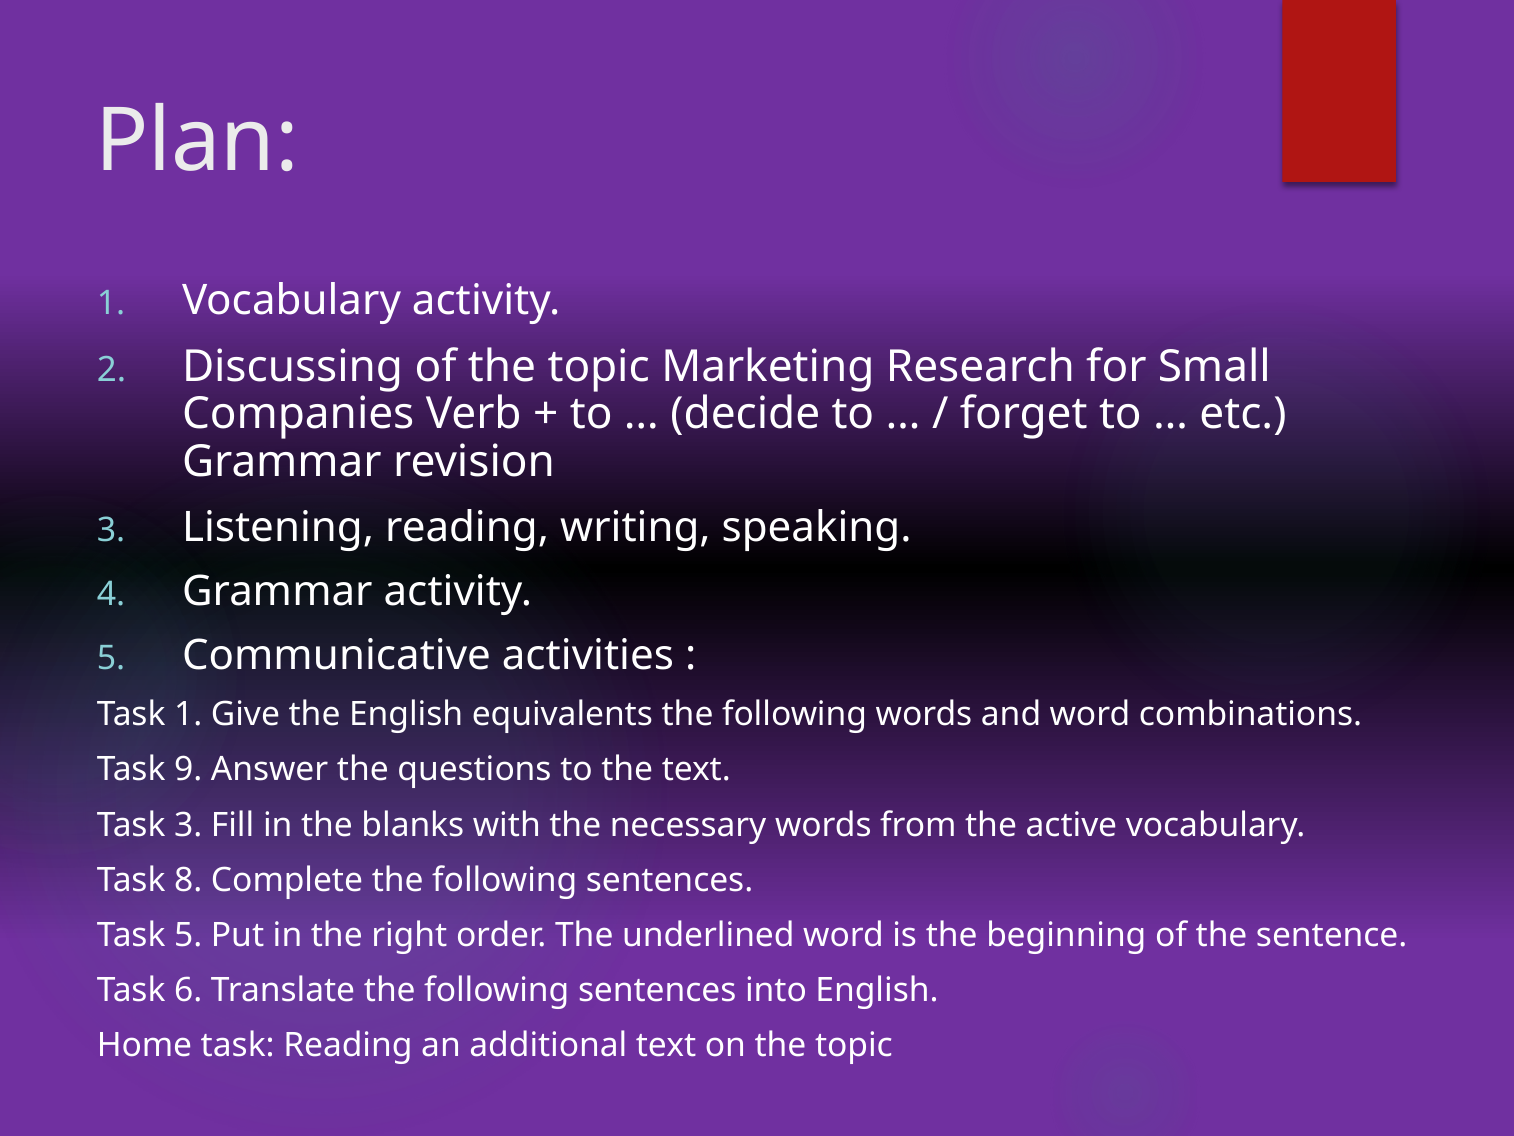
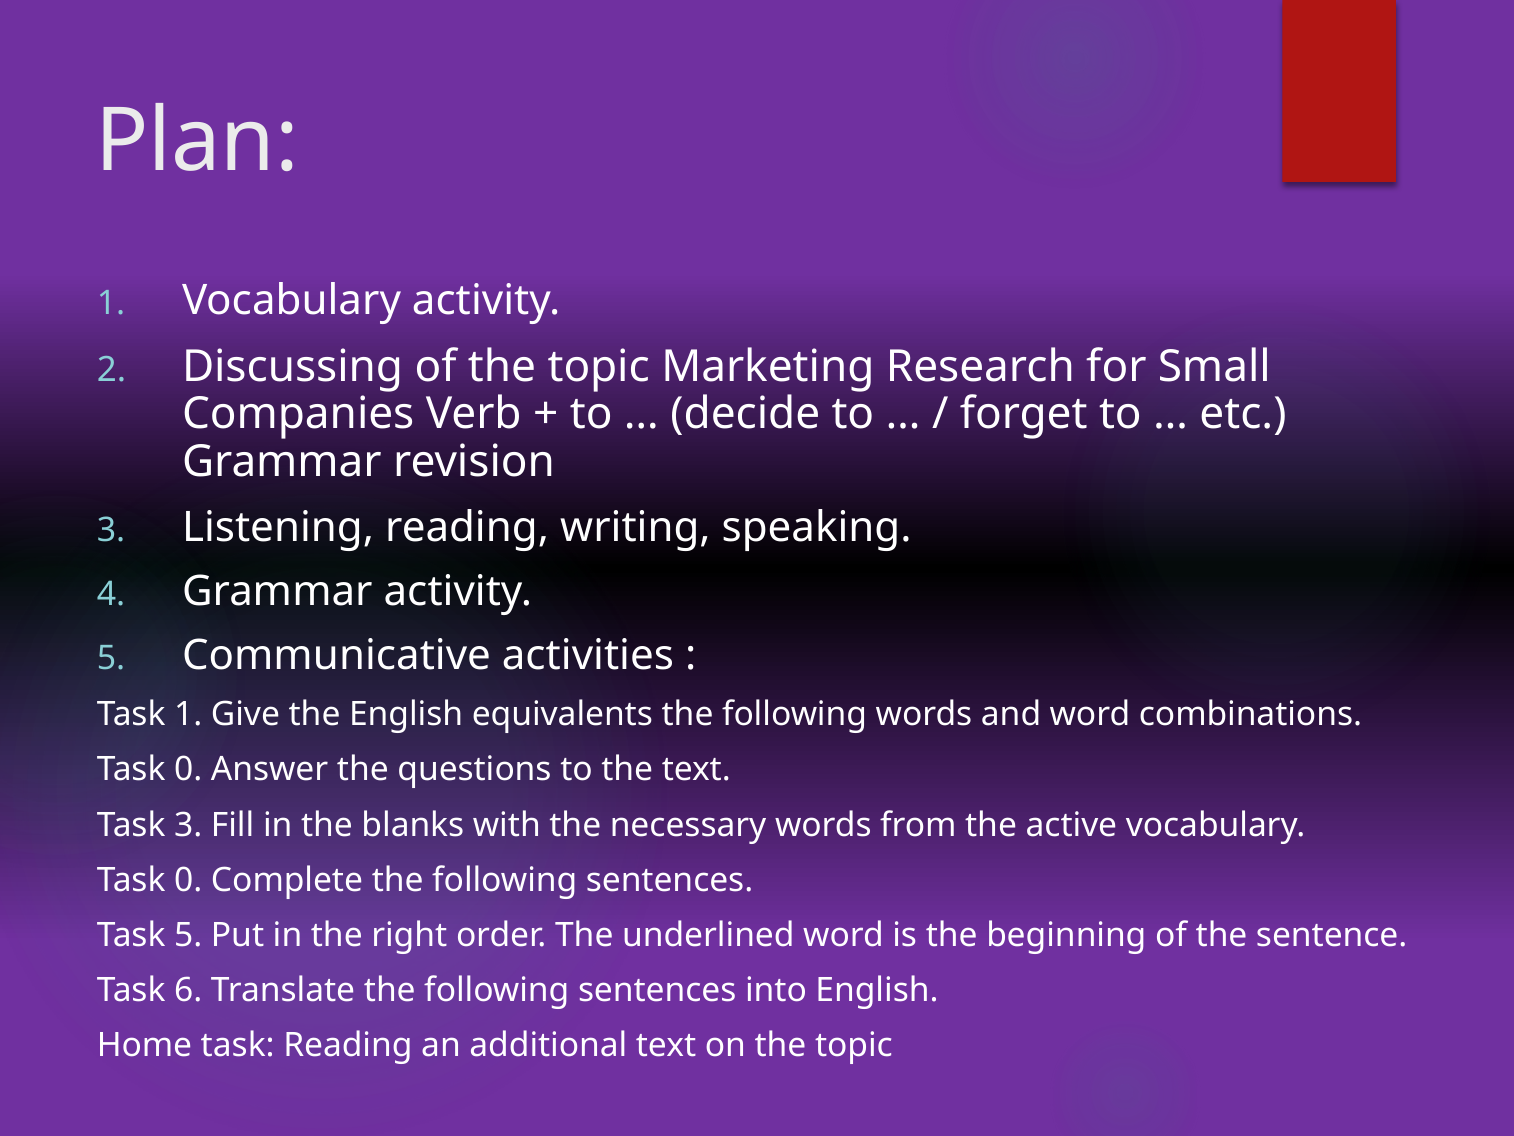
9: 9 -> 0 (188, 769)
8: 8 -> 0 (188, 880)
